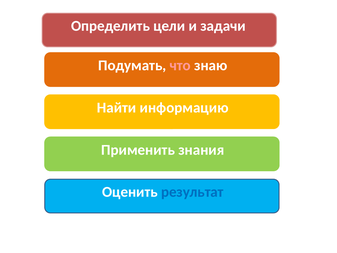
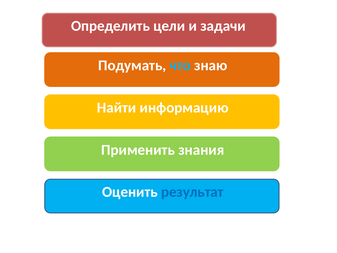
что colour: pink -> light blue (180, 65)
